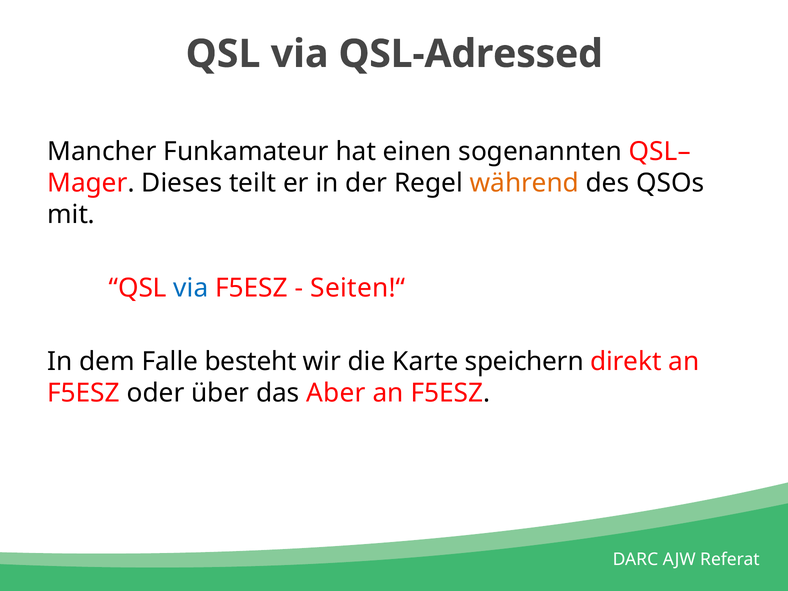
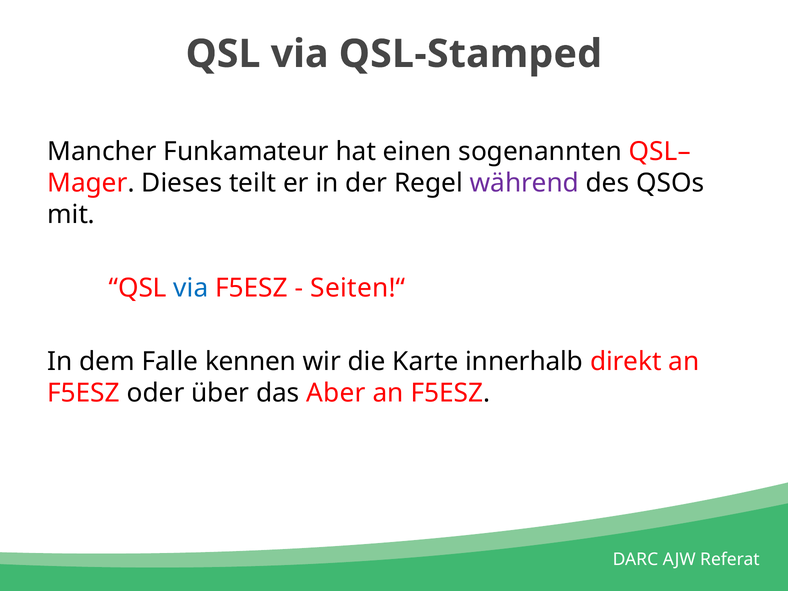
QSL-Adressed: QSL-Adressed -> QSL-Stamped (470, 54)
während colour: orange -> purple (524, 183)
besteht: besteht -> kennen (251, 361)
speichern: speichern -> innerhalb (524, 361)
